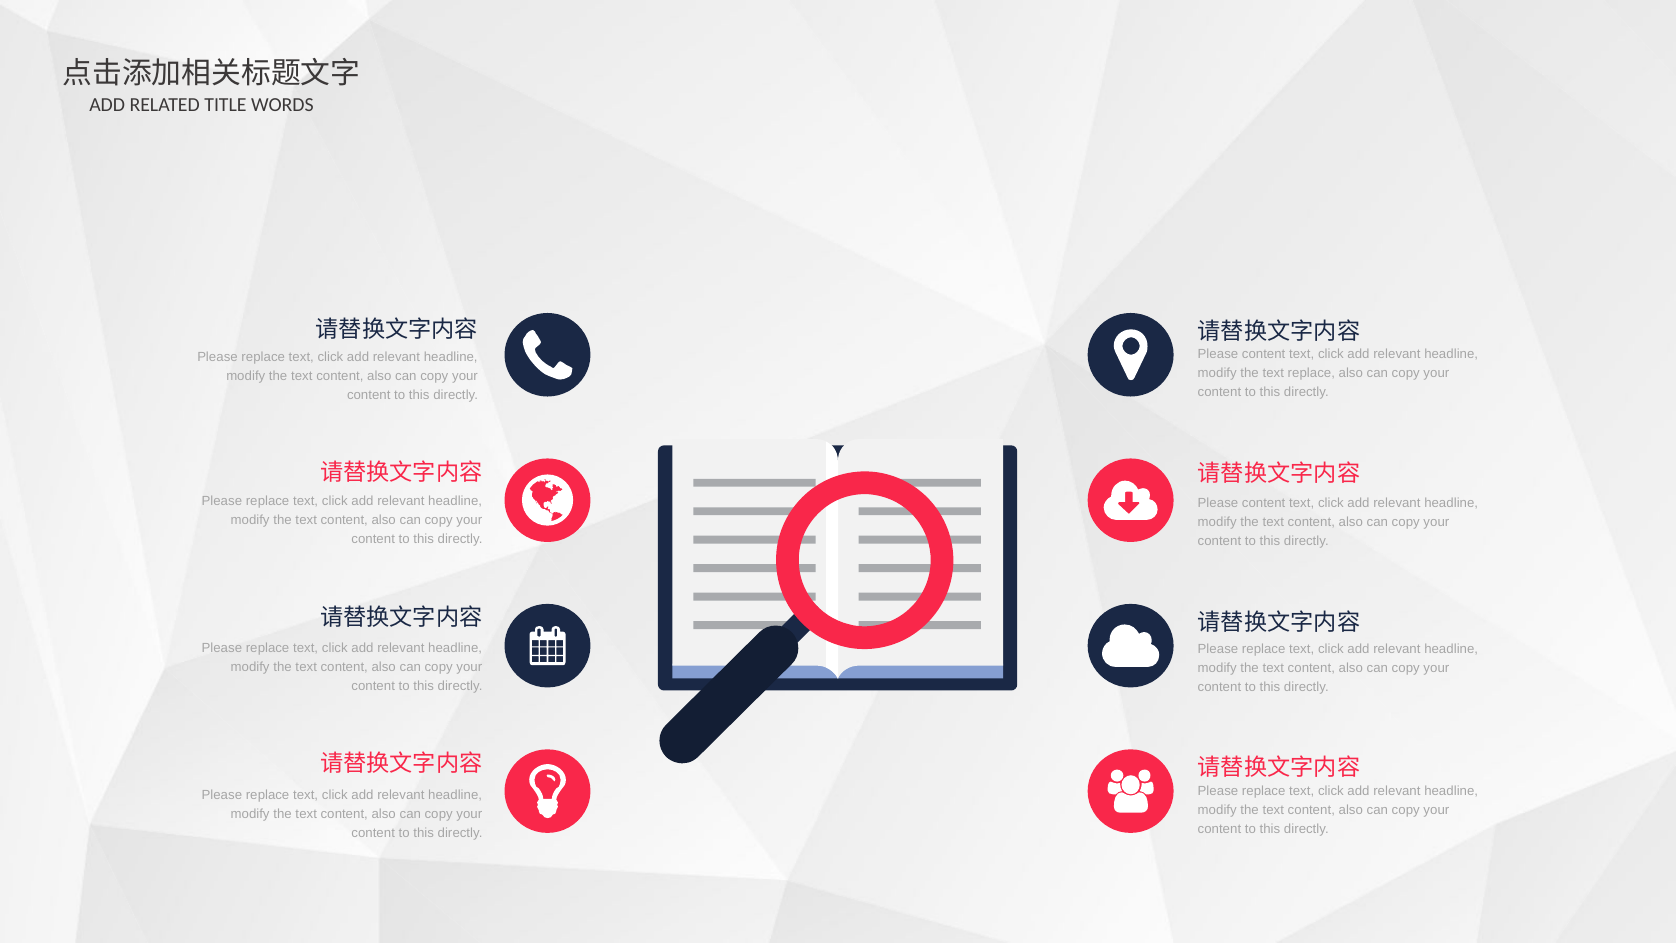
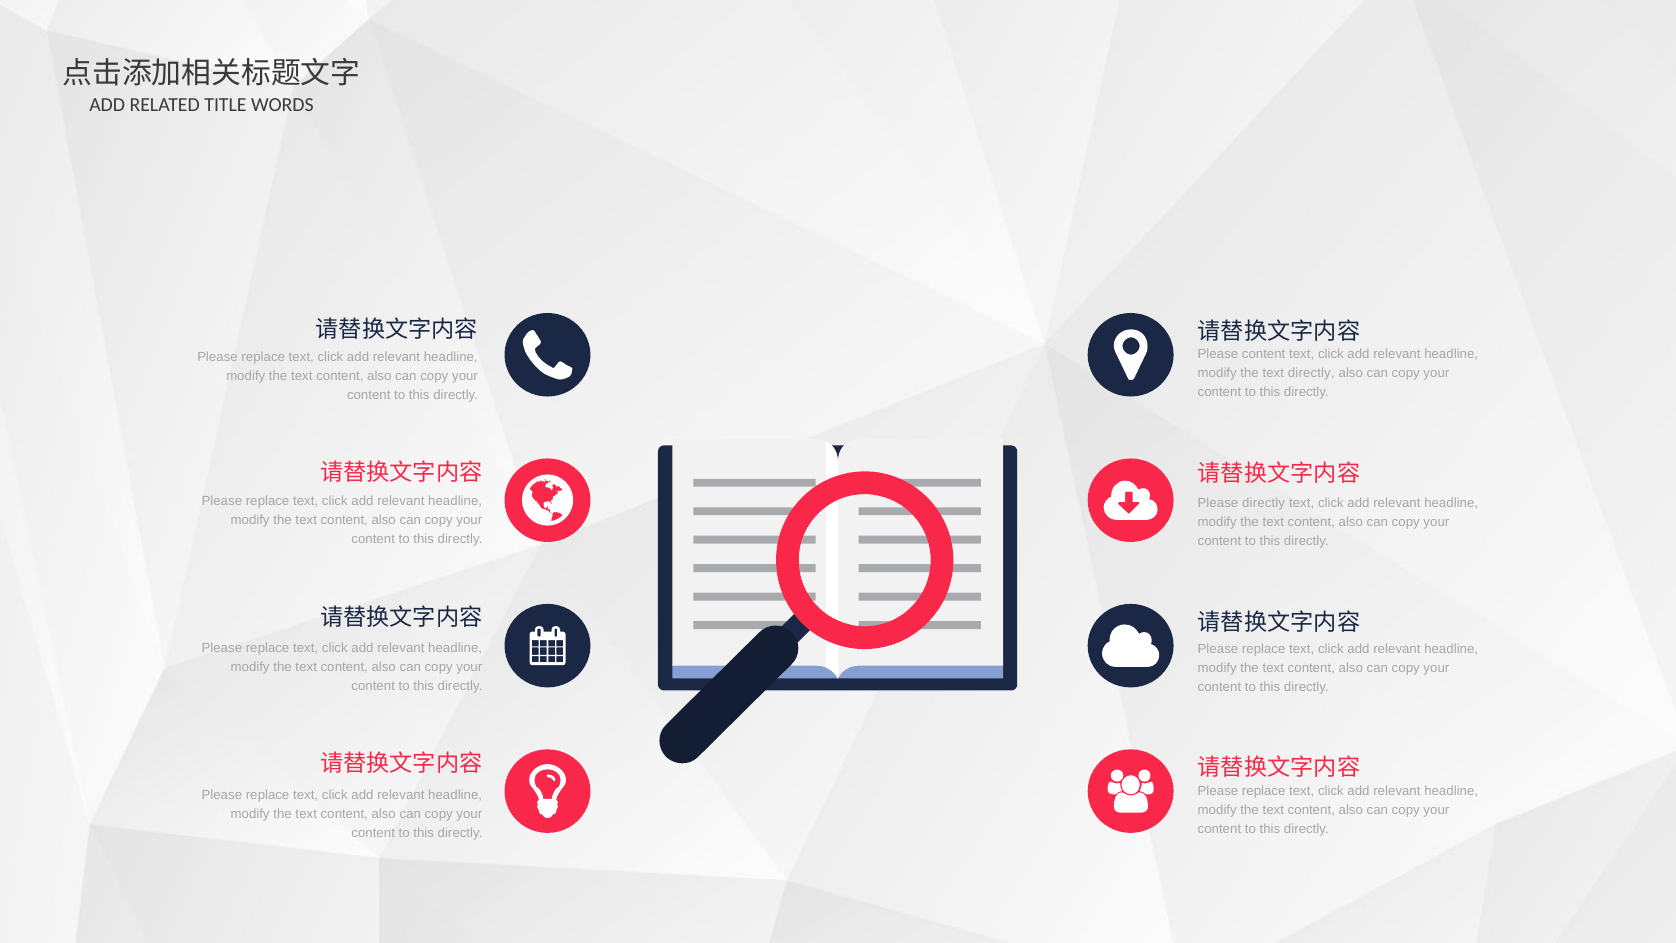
text replace: replace -> directly (1311, 373)
content: content -> directly (1264, 503)
